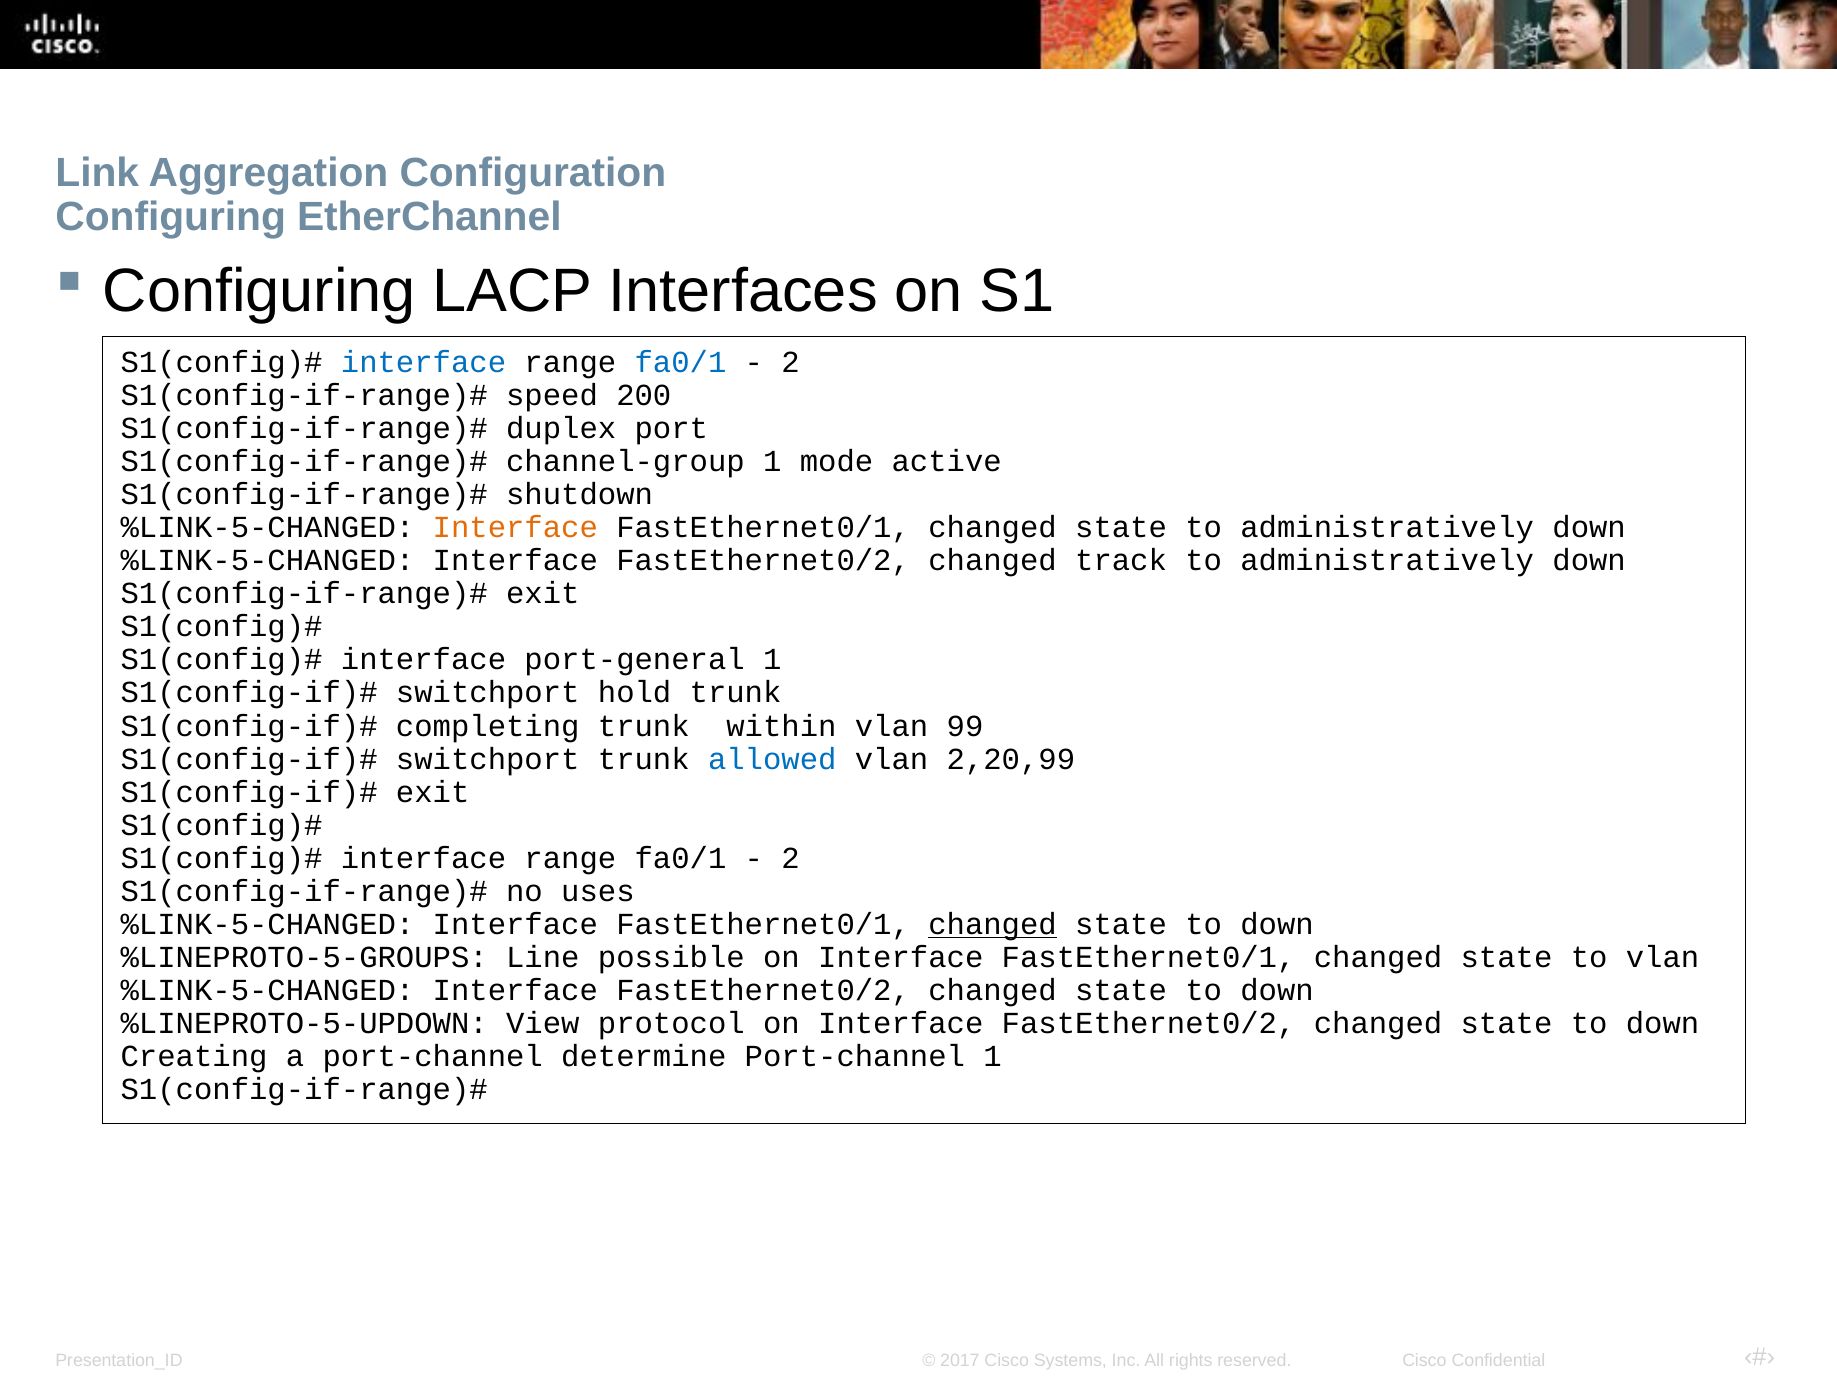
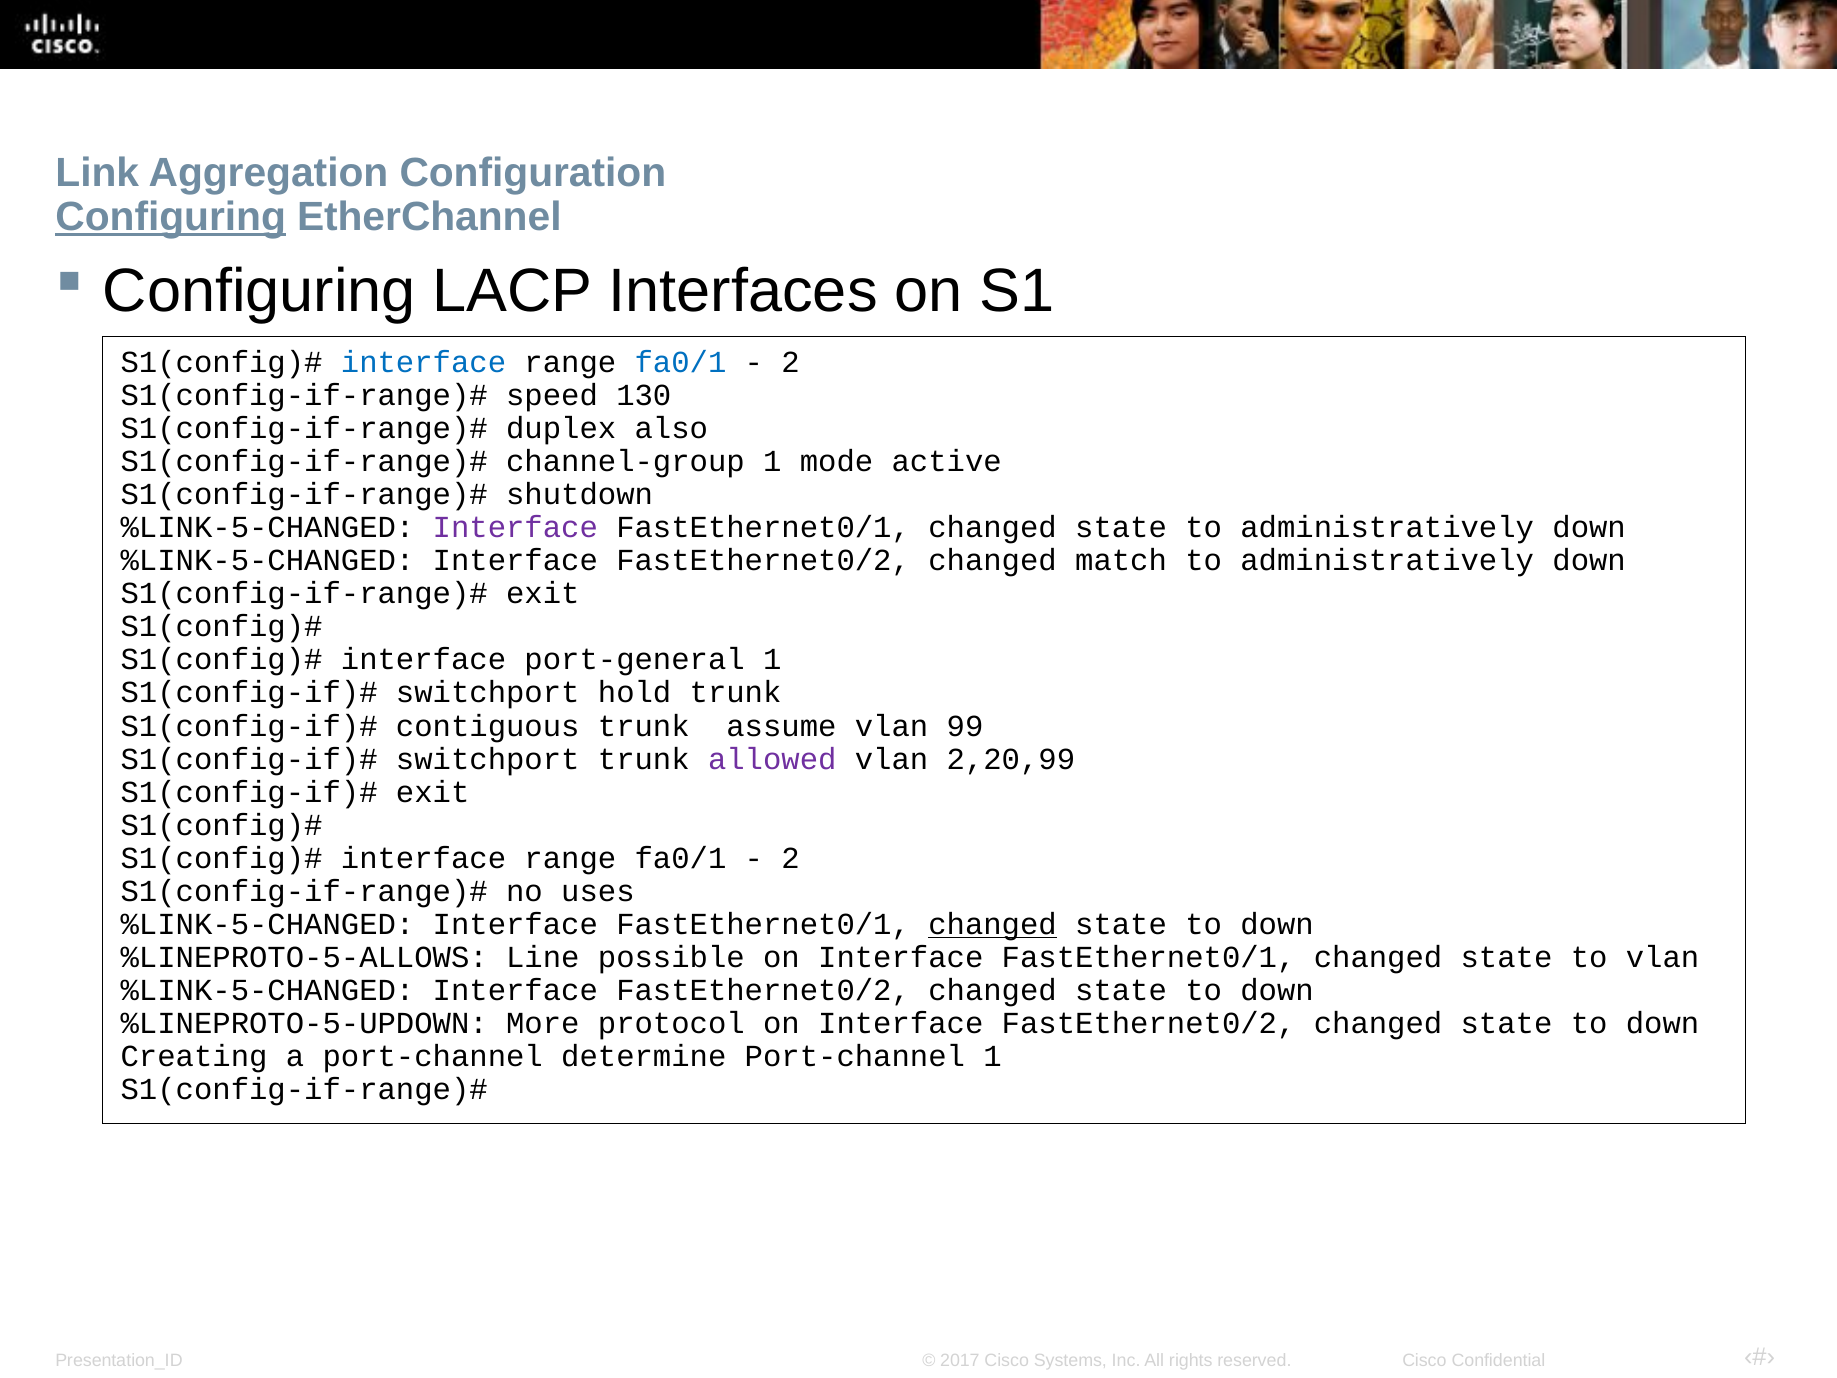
Configuring underline: none -> present (171, 217)
200: 200 -> 130 (644, 395)
port: port -> also (671, 428)
Interface colour: orange -> purple (515, 527)
track: track -> match (1121, 561)
completing: completing -> contiguous (488, 726)
within: within -> assume (781, 726)
allowed colour: blue -> purple (772, 759)
%LINEPROTO-5-GROUPS: %LINEPROTO-5-GROUPS -> %LINEPROTO-5-ALLOWS (304, 957)
View: View -> More (543, 1023)
